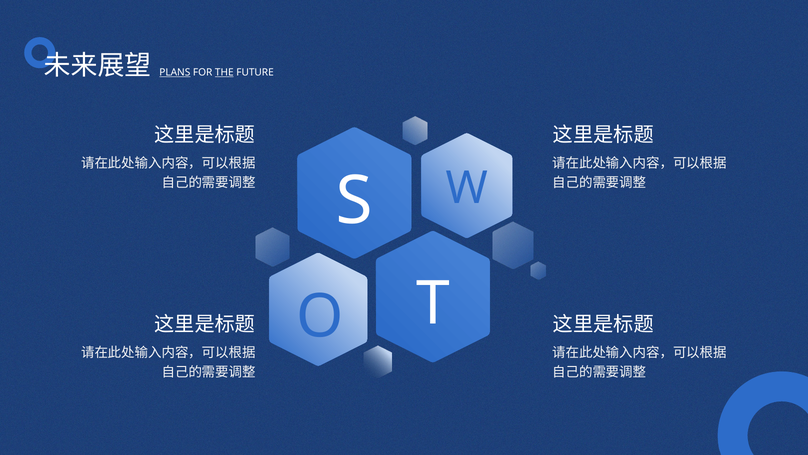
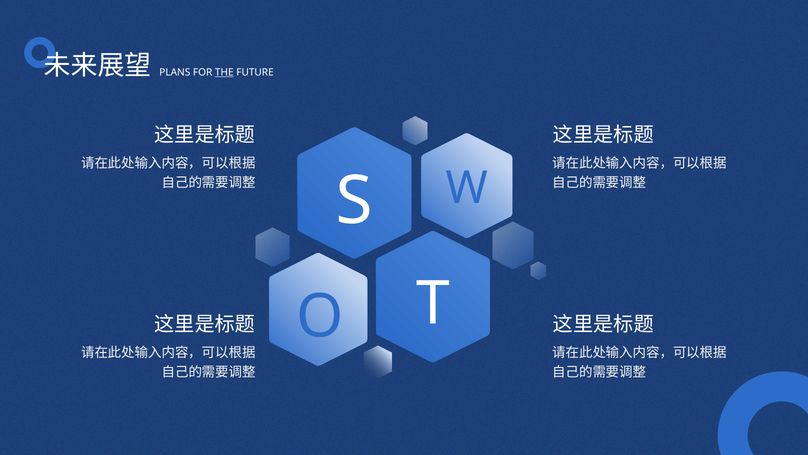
PLANS underline: present -> none (175, 72)
